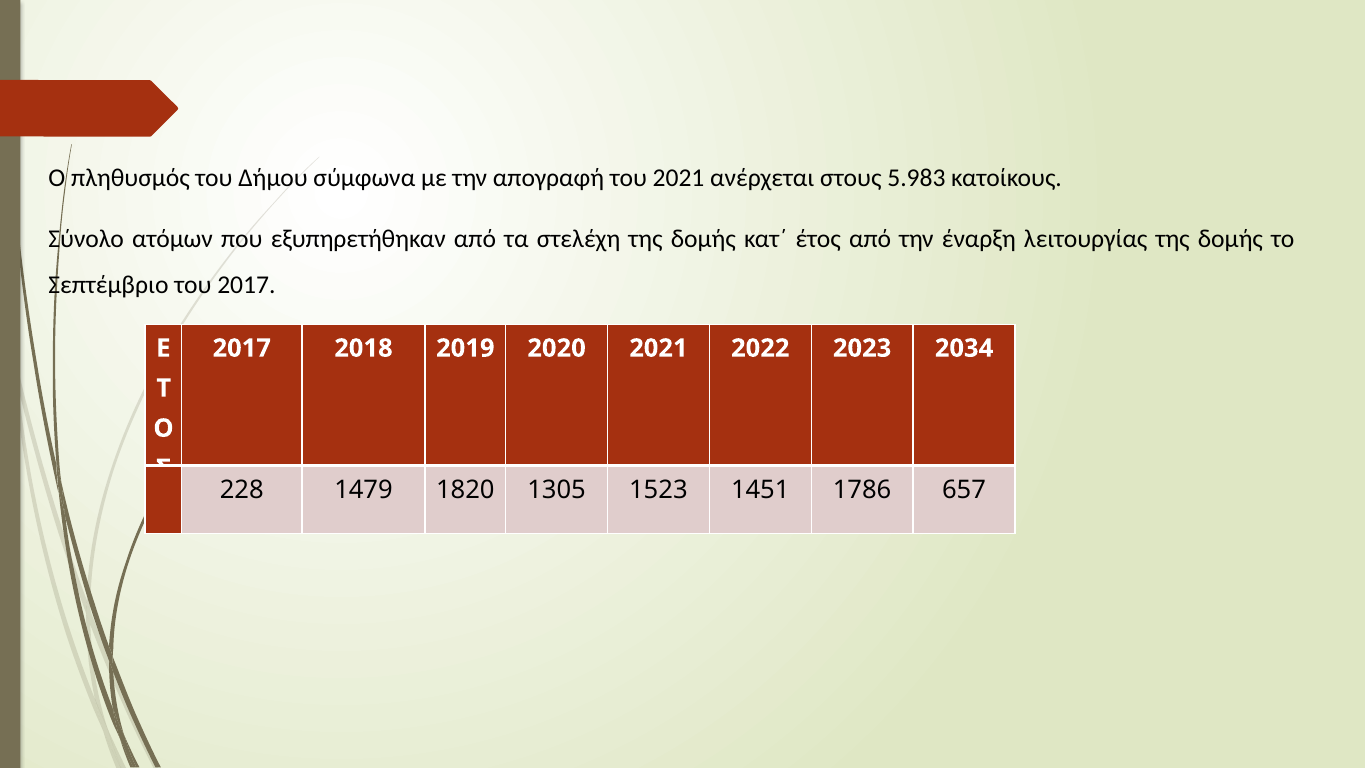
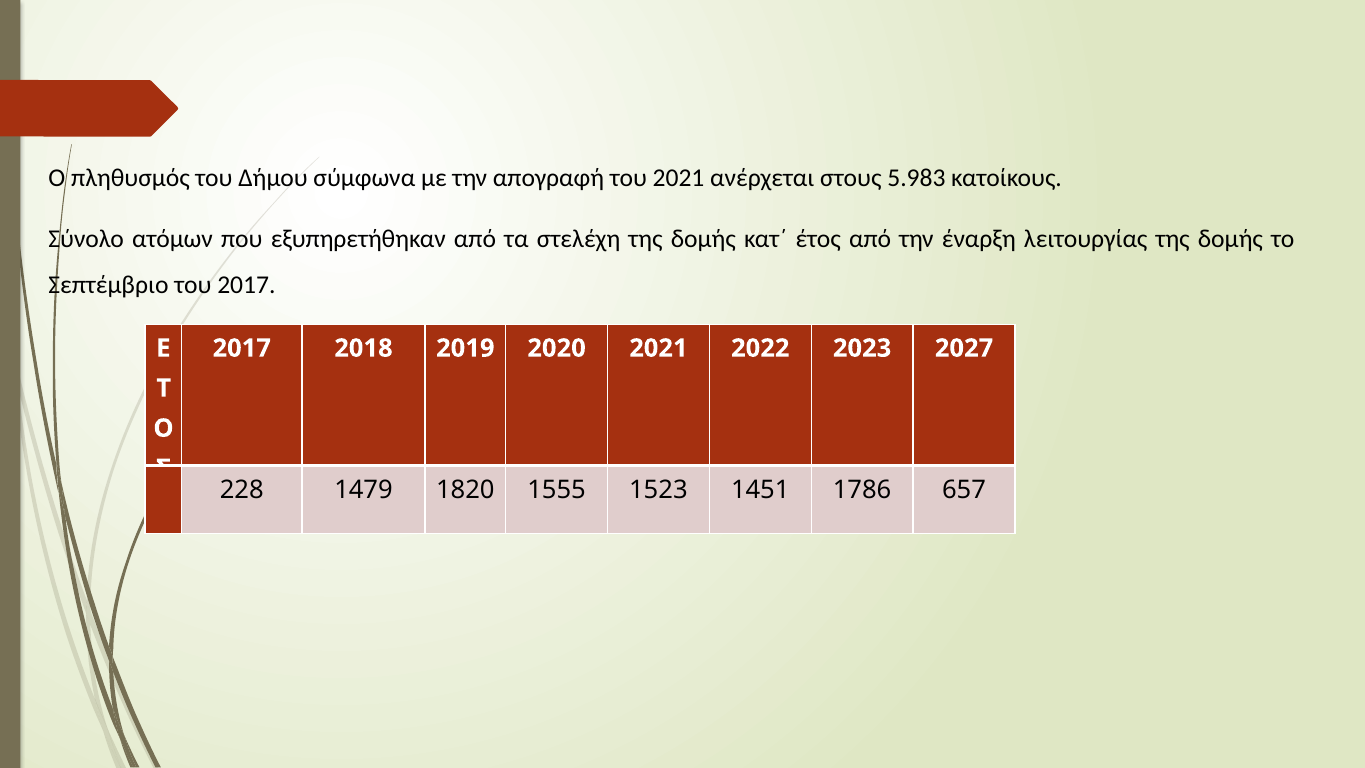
2034: 2034 -> 2027 (964, 348)
1305: 1305 -> 1555 (557, 489)
